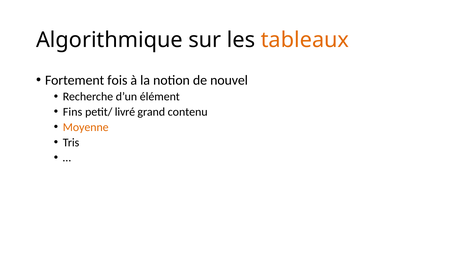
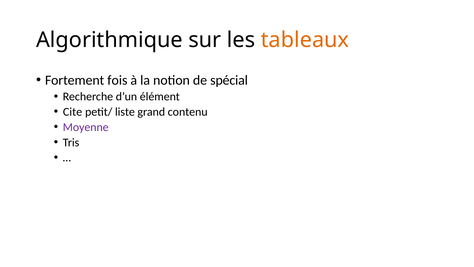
nouvel: nouvel -> spécial (229, 80)
Fins: Fins -> Cite (73, 112)
livré: livré -> liste (125, 112)
Moyenne colour: orange -> purple (86, 127)
